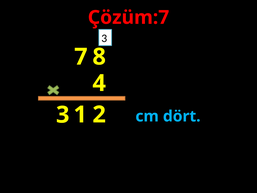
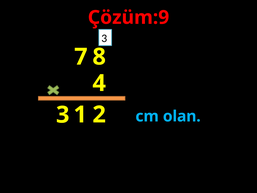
Çözüm:7: Çözüm:7 -> Çözüm:9 (129, 17)
dört: dört -> olan (182, 116)
